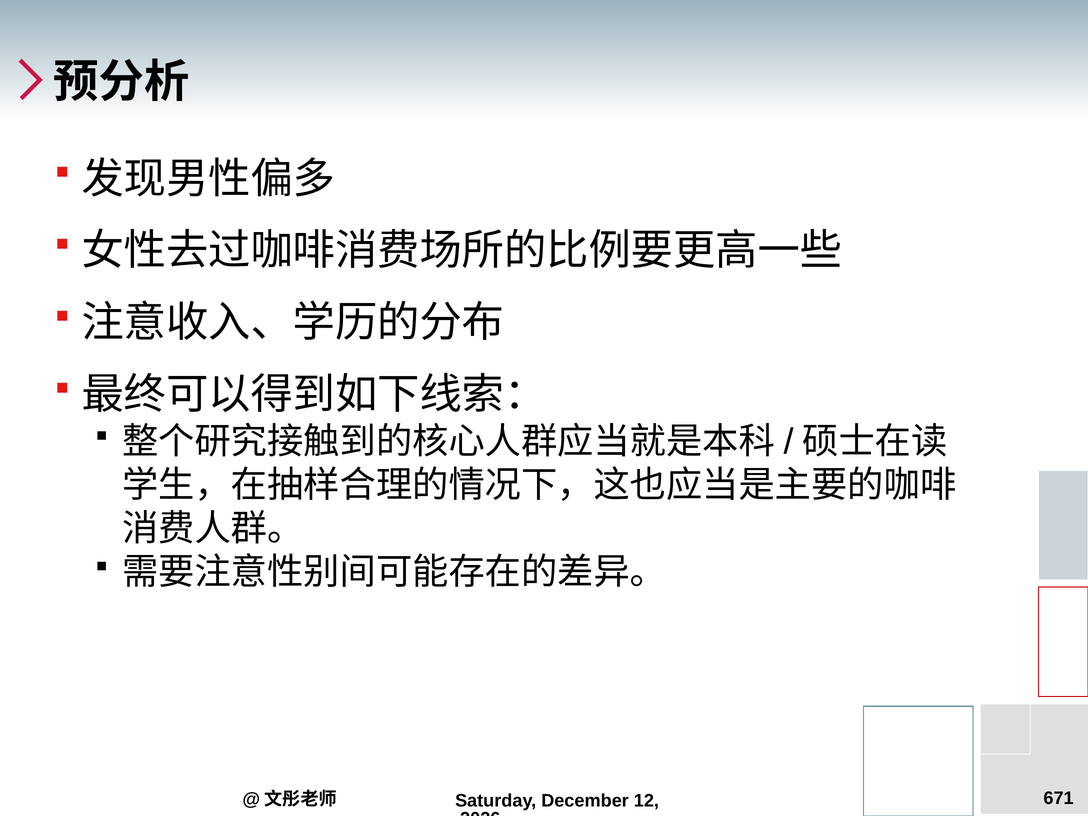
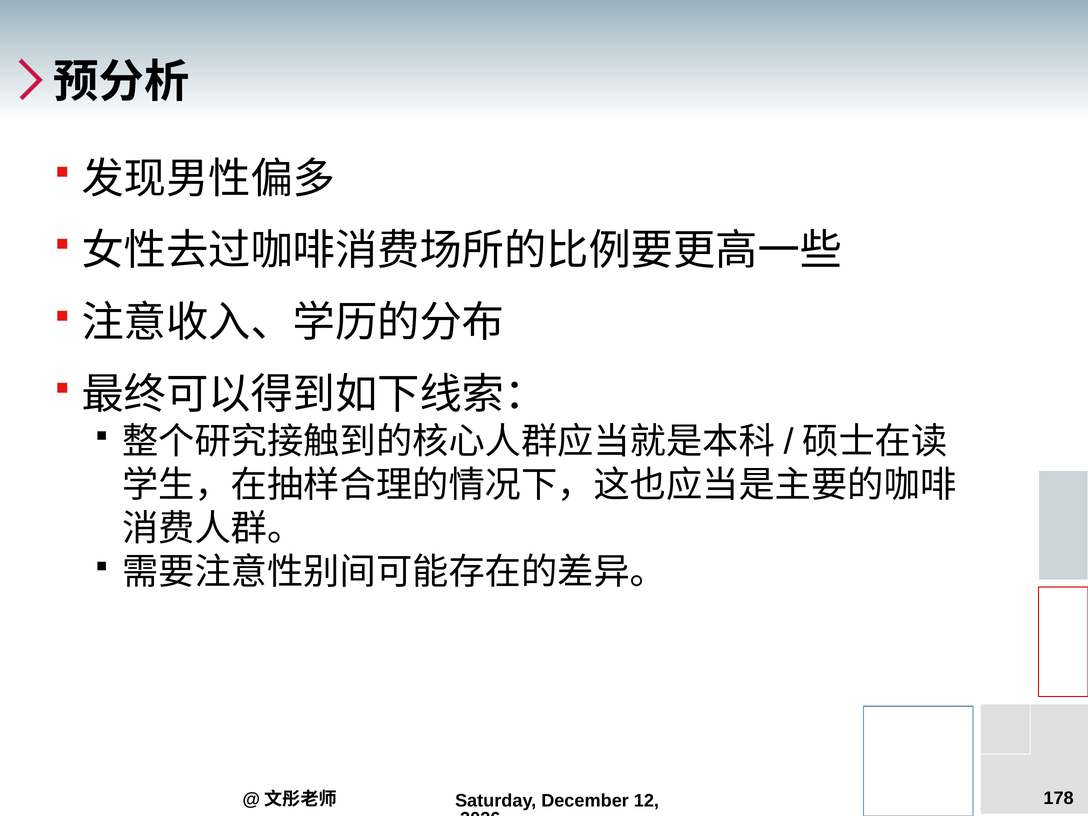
671: 671 -> 178 (1059, 798)
